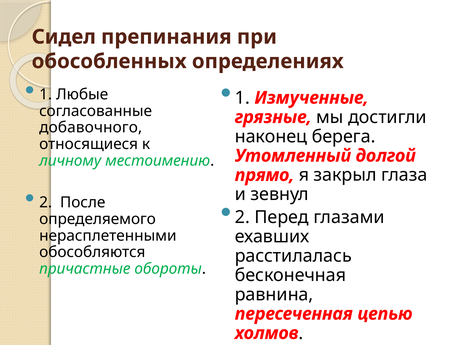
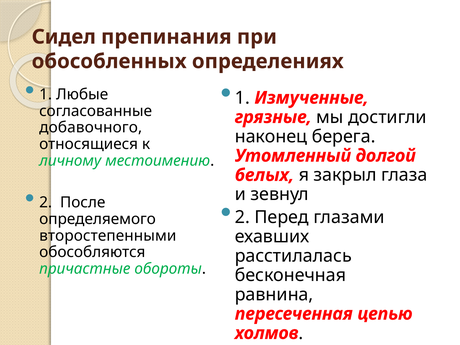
прямо: прямо -> белых (264, 175)
нерасплетенными: нерасплетенными -> второстепенными (108, 236)
